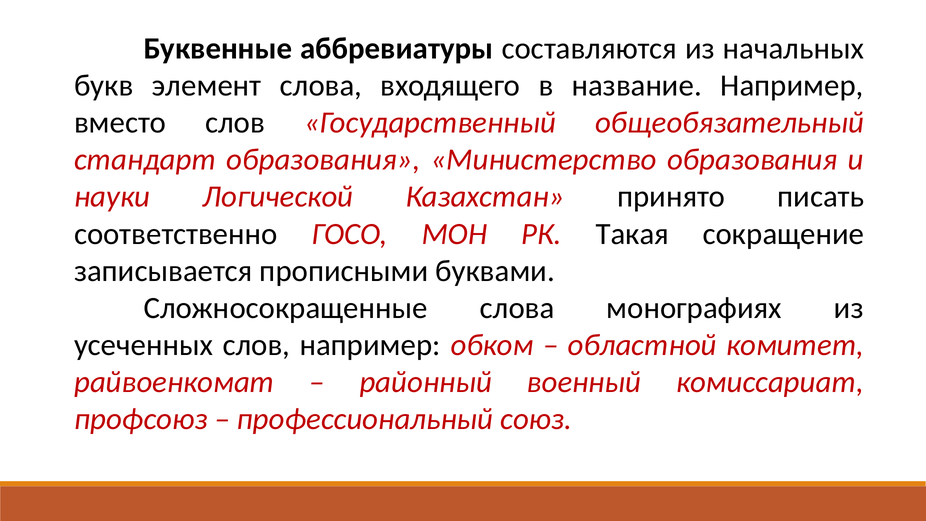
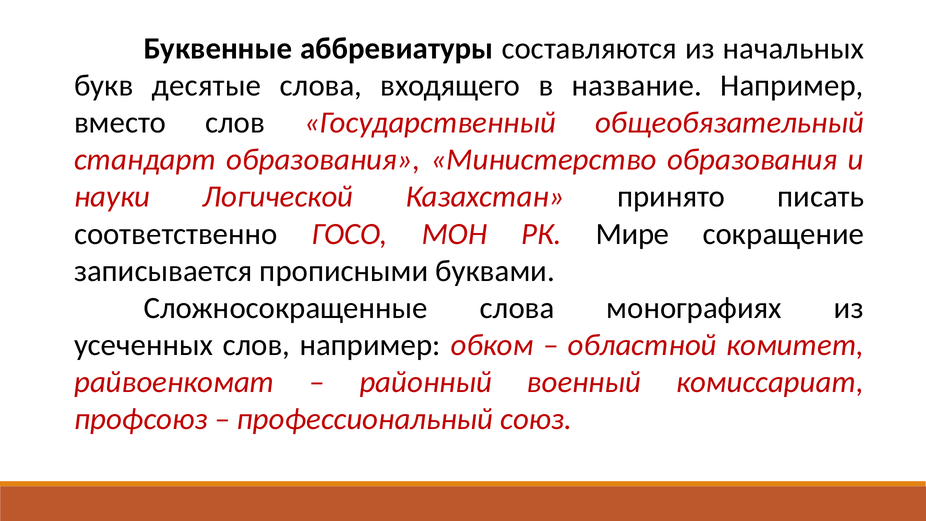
элемент: элемент -> десятые (206, 86)
Такая: Такая -> Мире (632, 234)
